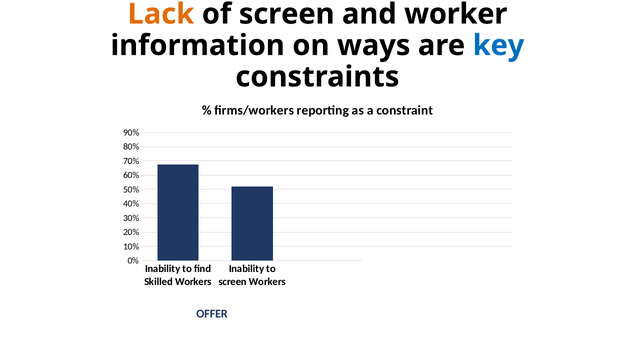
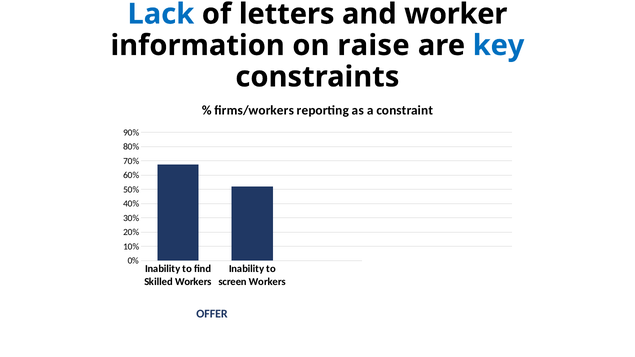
Lack colour: orange -> blue (161, 14)
of screen: screen -> letters (287, 14)
ways: ways -> raise (374, 45)
